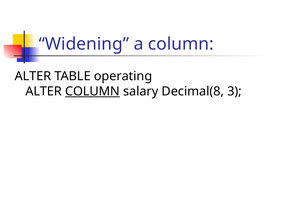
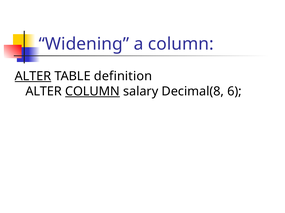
ALTER underline: none -> present (33, 76)
operating: operating -> definition (123, 76)
3: 3 -> 6 (235, 92)
